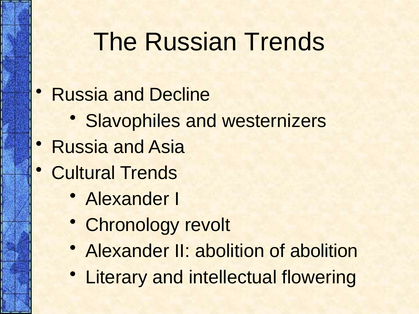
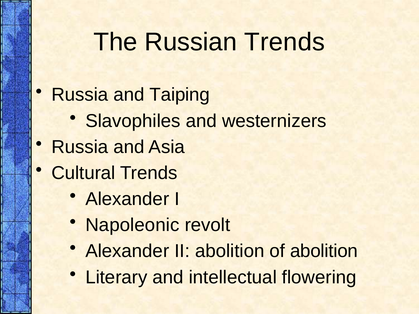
Decline: Decline -> Taiping (180, 95)
Chronology: Chronology -> Napoleonic (132, 225)
